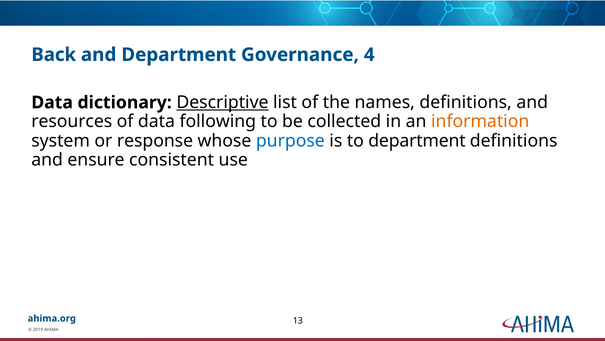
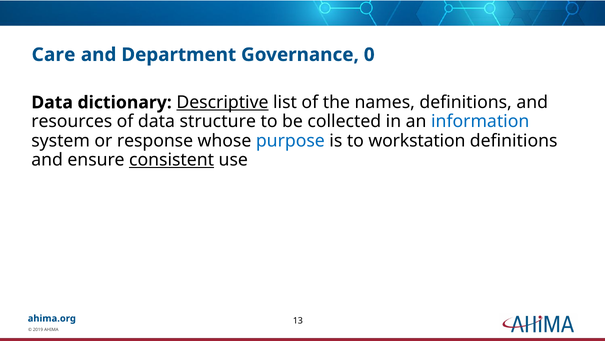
Back: Back -> Care (54, 55)
4: 4 -> 0 (369, 55)
following: following -> structure (218, 121)
information colour: orange -> blue (480, 121)
to department: department -> workstation (417, 140)
consistent underline: none -> present (172, 159)
